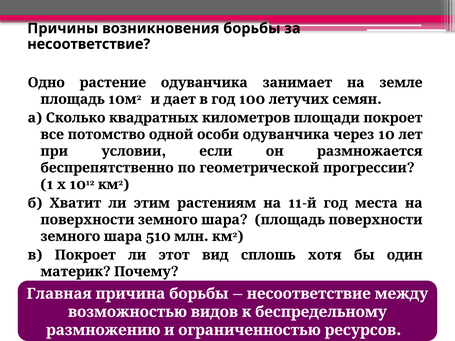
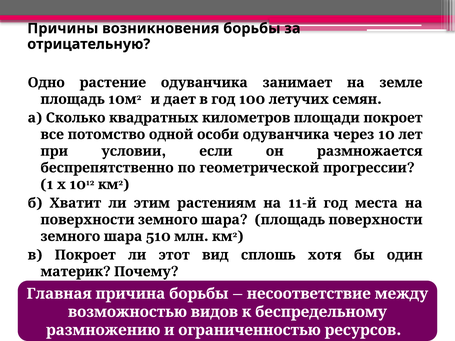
несоответствие: несоответствие -> отрицательную (89, 44)
